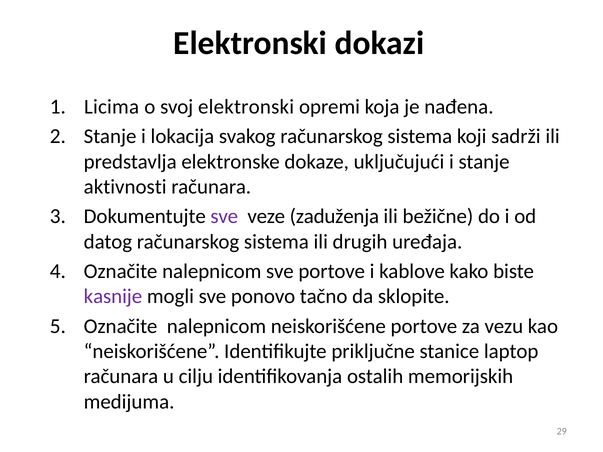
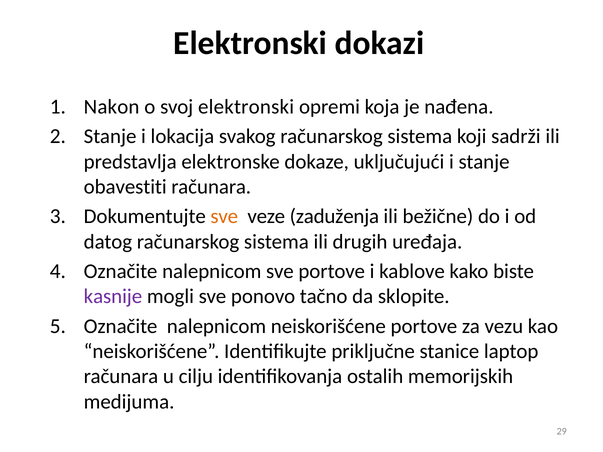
Licima: Licima -> Nakon (112, 107)
aktivnosti: aktivnosti -> obavestiti (125, 187)
sve colour: purple -> orange (224, 217)
